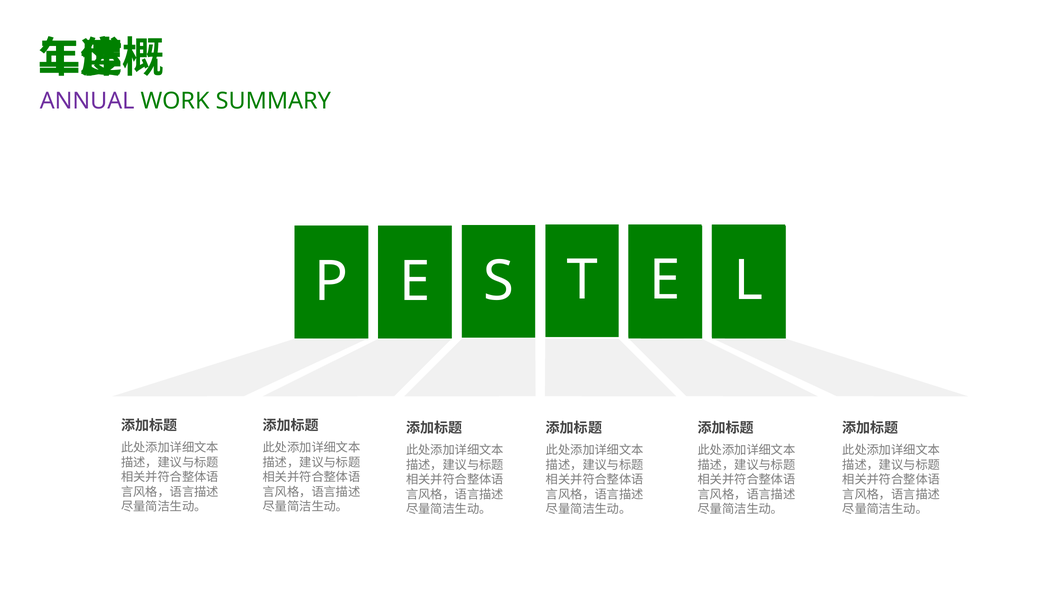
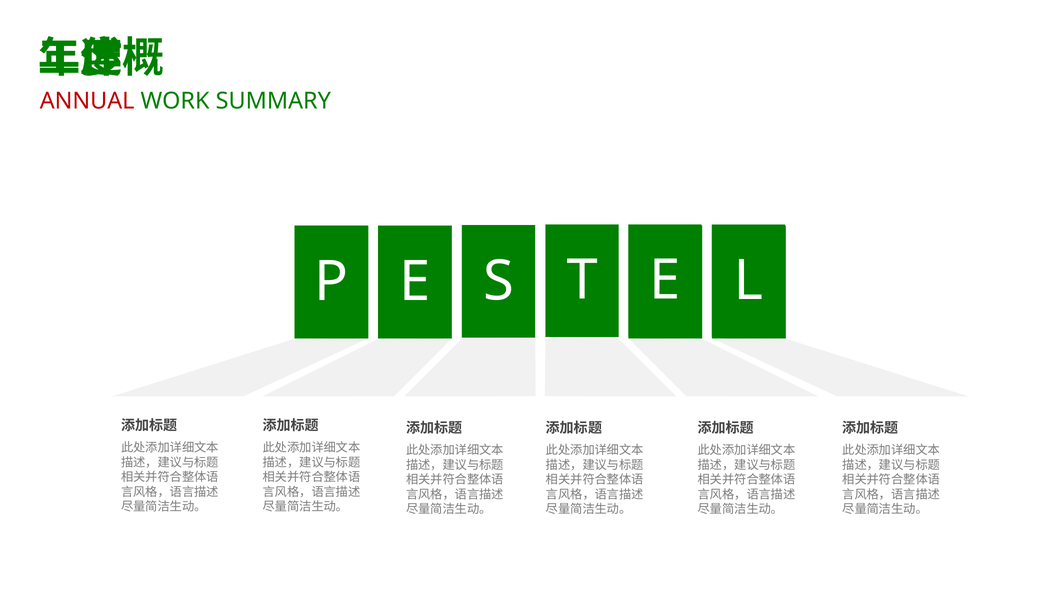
ANNUAL colour: purple -> red (87, 101)
